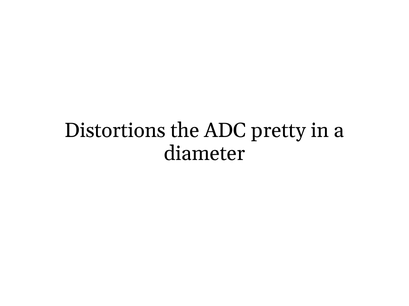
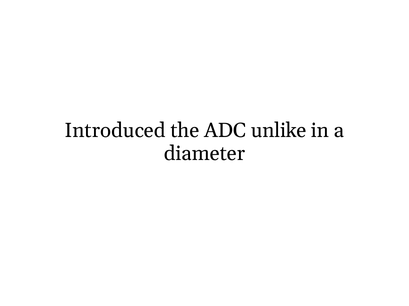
Distortions: Distortions -> Introduced (115, 131)
pretty: pretty -> unlike (279, 131)
